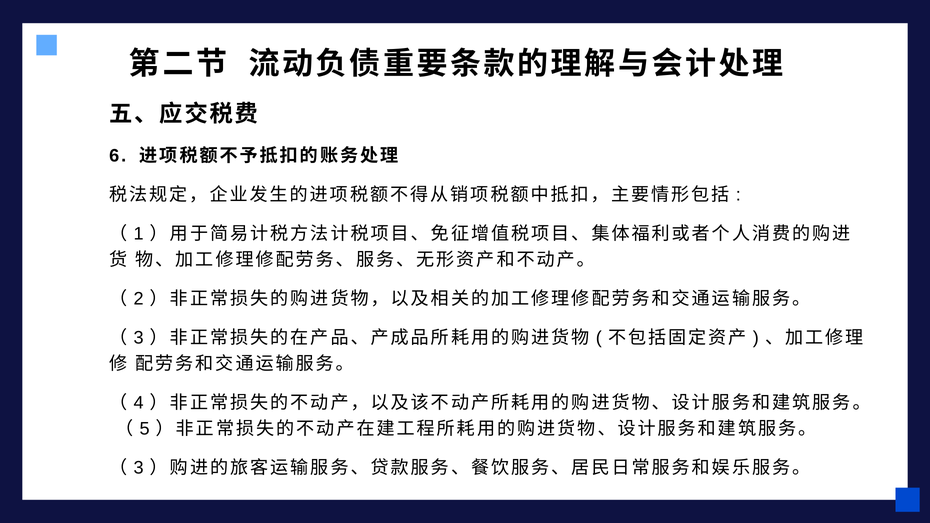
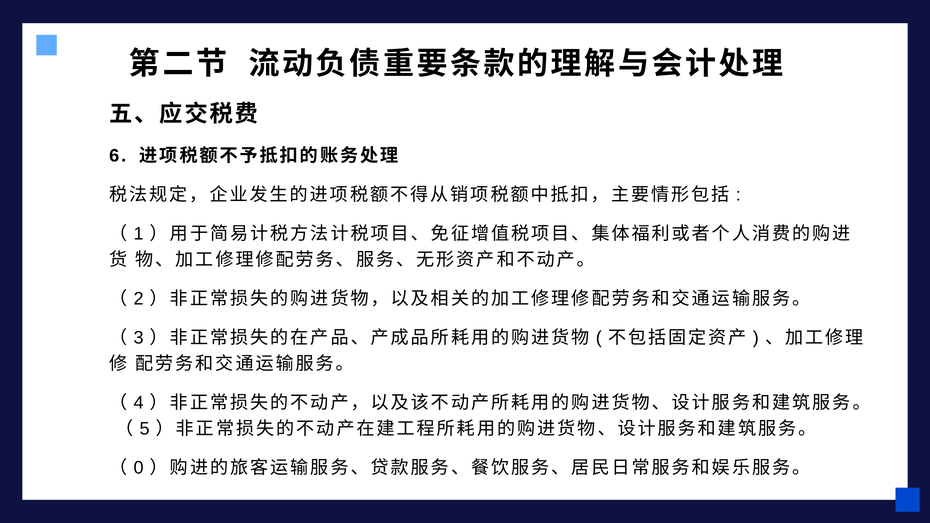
3: 3 -> 0 (139, 468)
